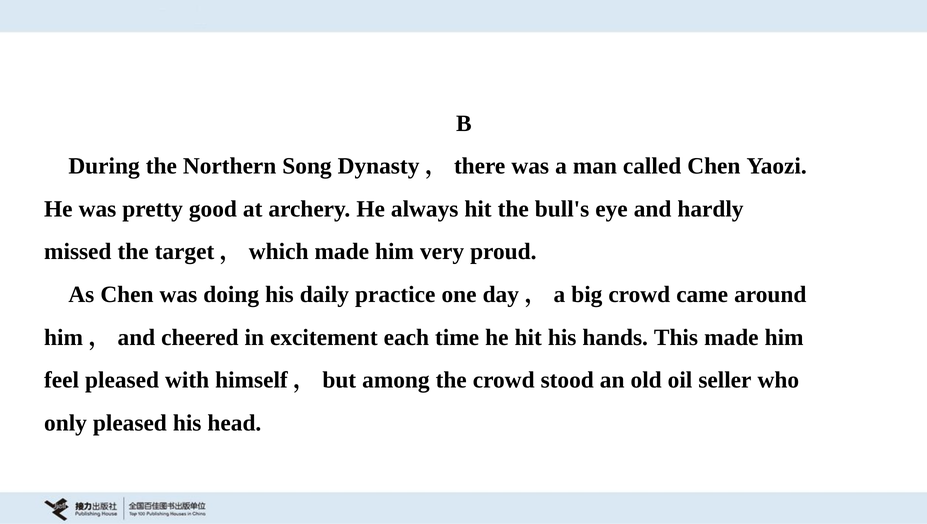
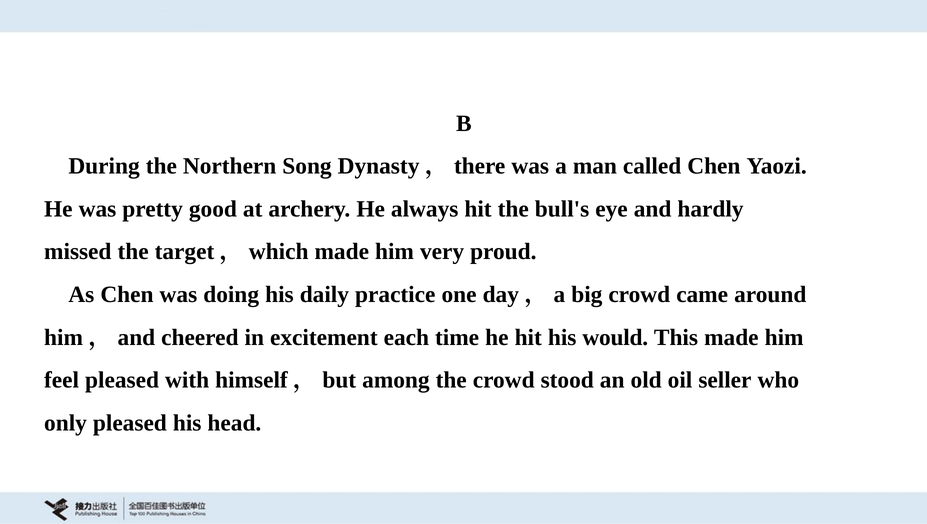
hands: hands -> would (615, 337)
